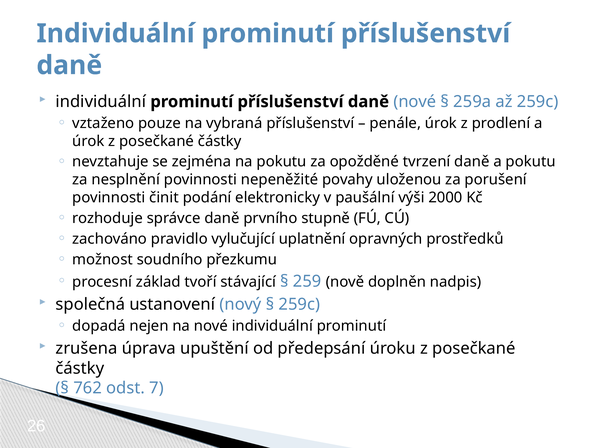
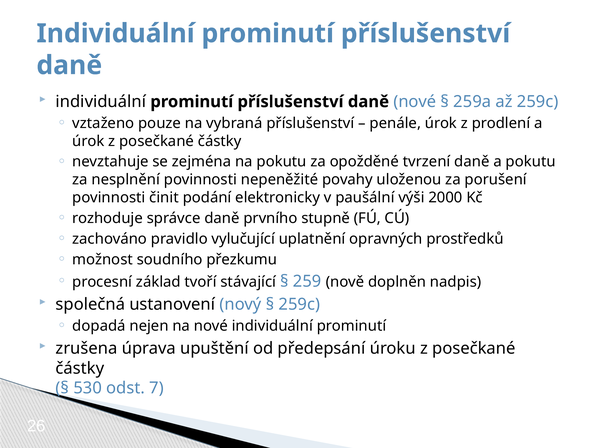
762: 762 -> 530 (88, 388)
